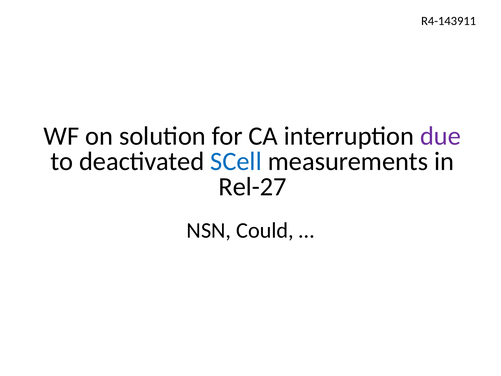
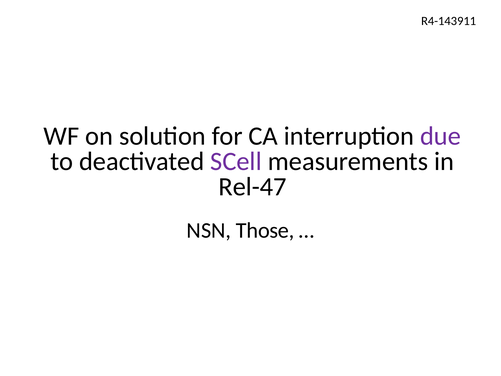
SCell colour: blue -> purple (236, 161)
Rel-27: Rel-27 -> Rel-47 (252, 187)
Could: Could -> Those (265, 230)
